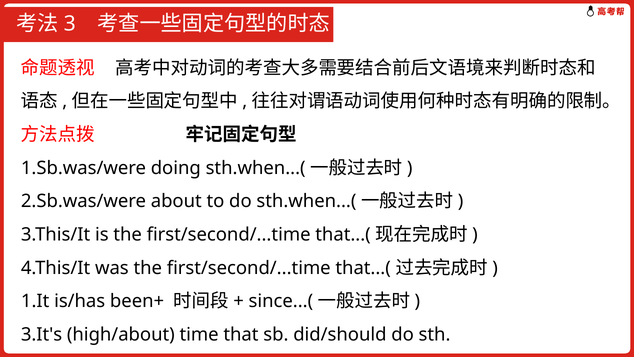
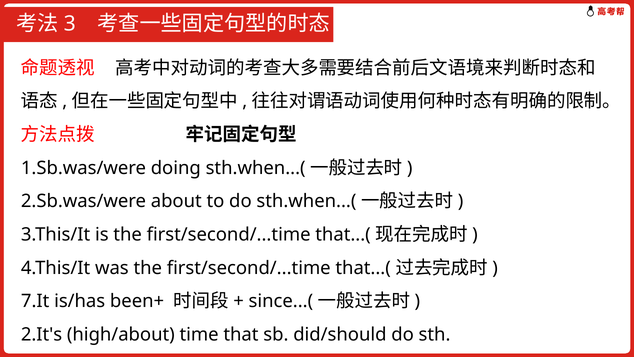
1.It: 1.It -> 7.It (35, 301)
3.It's: 3.It's -> 2.It's (42, 334)
